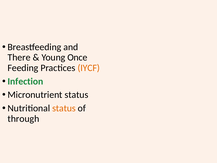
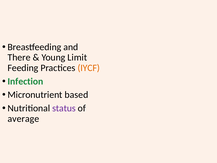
Once: Once -> Limit (77, 57)
Micronutrient status: status -> based (76, 95)
status colour: orange -> purple (64, 108)
through: through -> average (23, 119)
